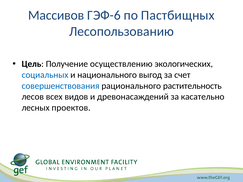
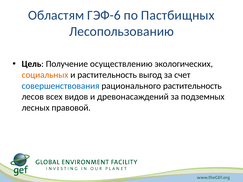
Массивов: Массивов -> Областям (56, 15)
социальных colour: blue -> orange (45, 75)
и национального: национального -> растительность (107, 75)
касательно: касательно -> подземных (203, 97)
проектов: проектов -> правовой (71, 108)
